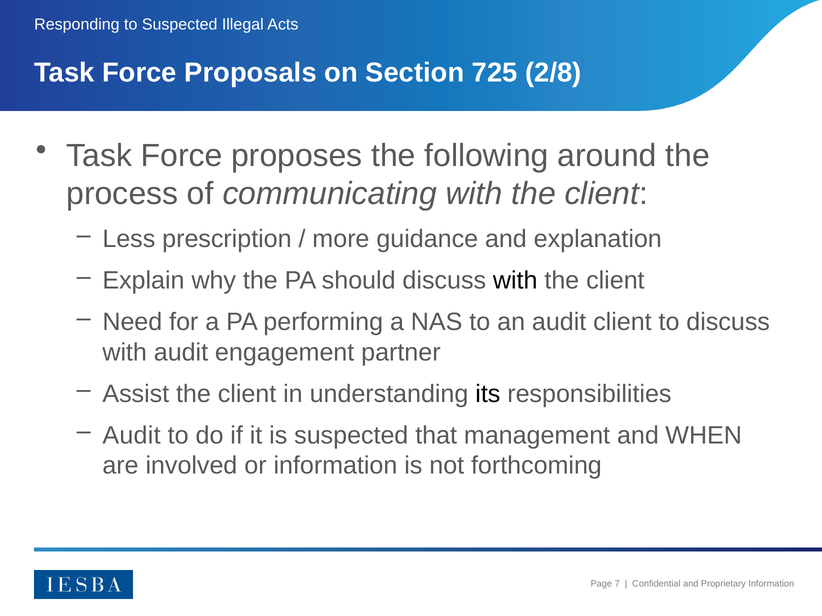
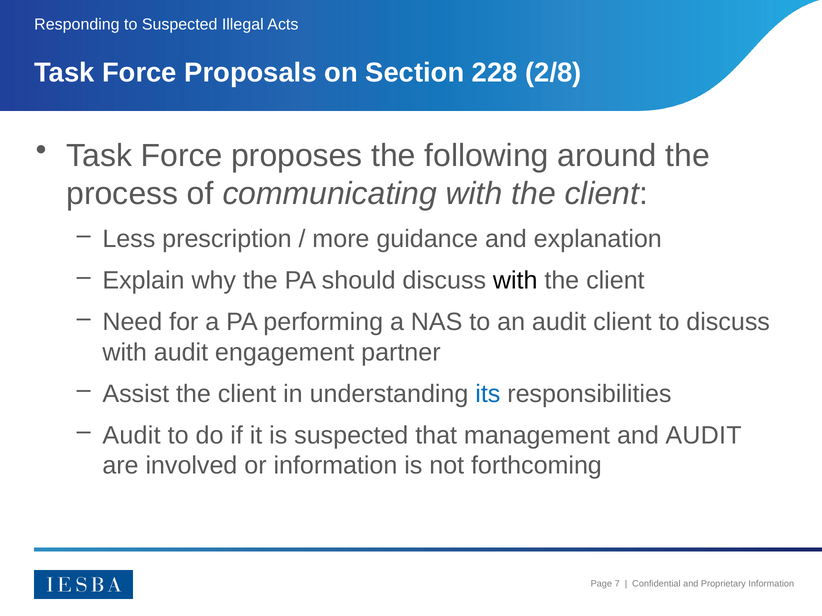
725: 725 -> 228 (495, 73)
its colour: black -> blue (488, 394)
and WHEN: WHEN -> AUDIT (704, 436)
